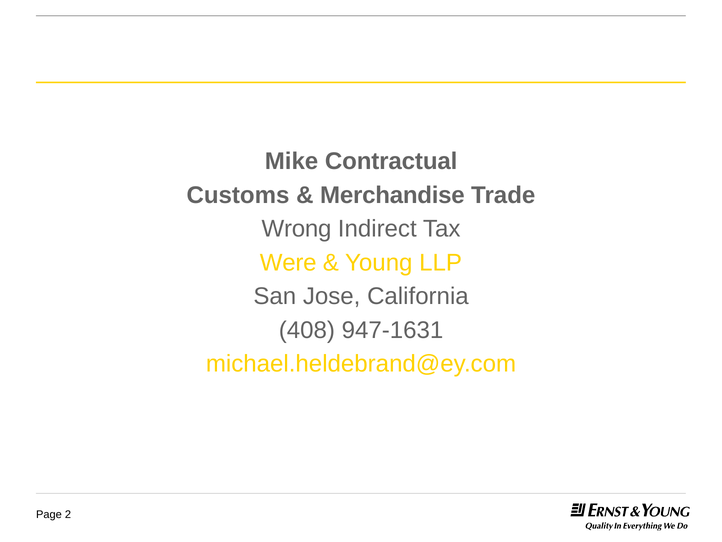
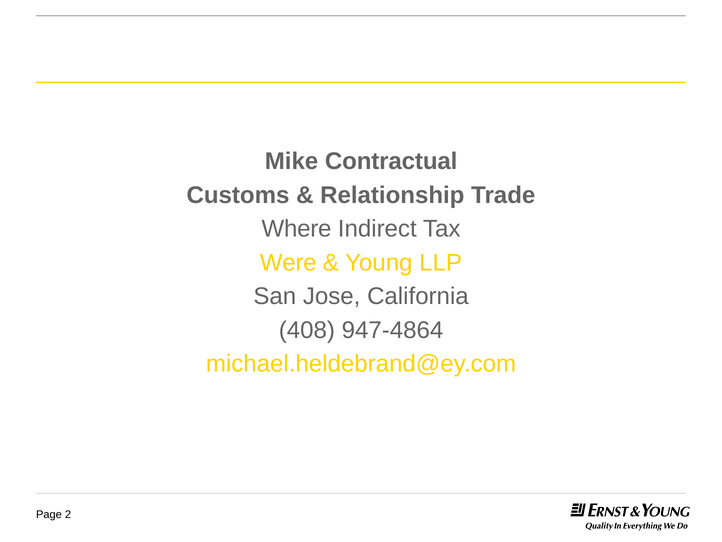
Merchandise: Merchandise -> Relationship (392, 195)
Wrong: Wrong -> Where (297, 229)
947-1631: 947-1631 -> 947-4864 (392, 330)
